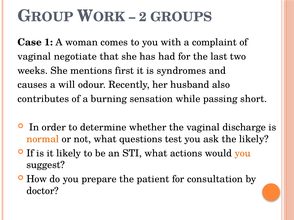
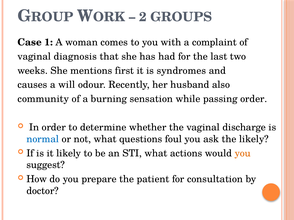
negotiate: negotiate -> diagnosis (75, 57)
contributes: contributes -> community (43, 99)
passing short: short -> order (254, 99)
normal colour: orange -> blue (43, 139)
test: test -> foul (173, 139)
